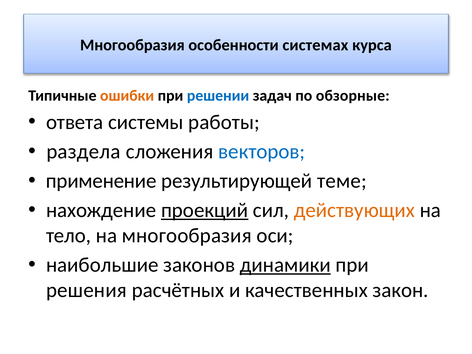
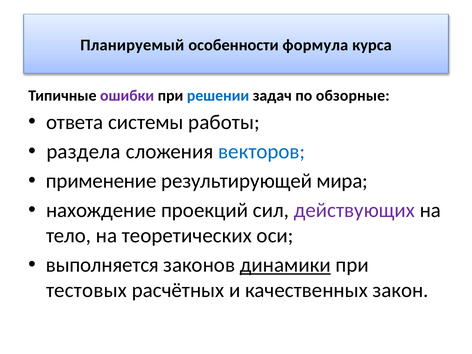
Многообразия: Многообразия -> Планируемый (132, 45)
системах: системах -> формула (315, 45)
ошибки colour: orange -> purple (127, 96)
теме: теме -> мира (342, 181)
проекций underline: present -> none (205, 210)
действующих colour: orange -> purple (354, 210)
на многообразия: многообразия -> теоретических (187, 236)
наибольшие: наибольшие -> выполняется (102, 265)
решения: решения -> тестовых (86, 290)
